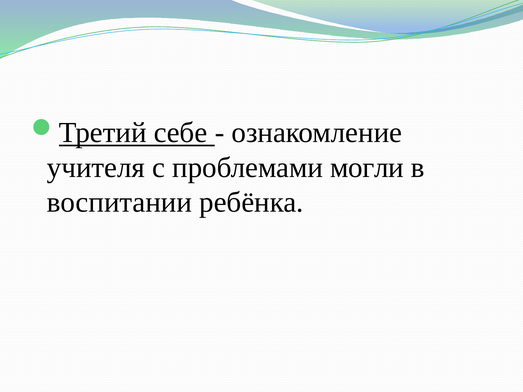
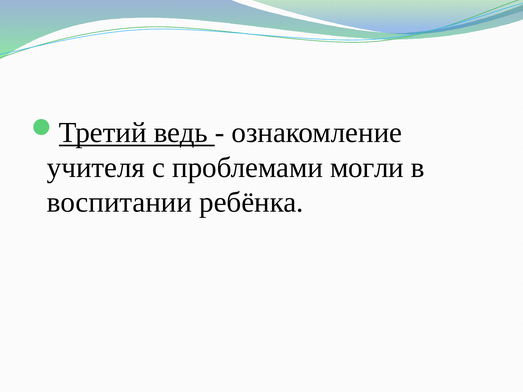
себе: себе -> ведь (181, 133)
